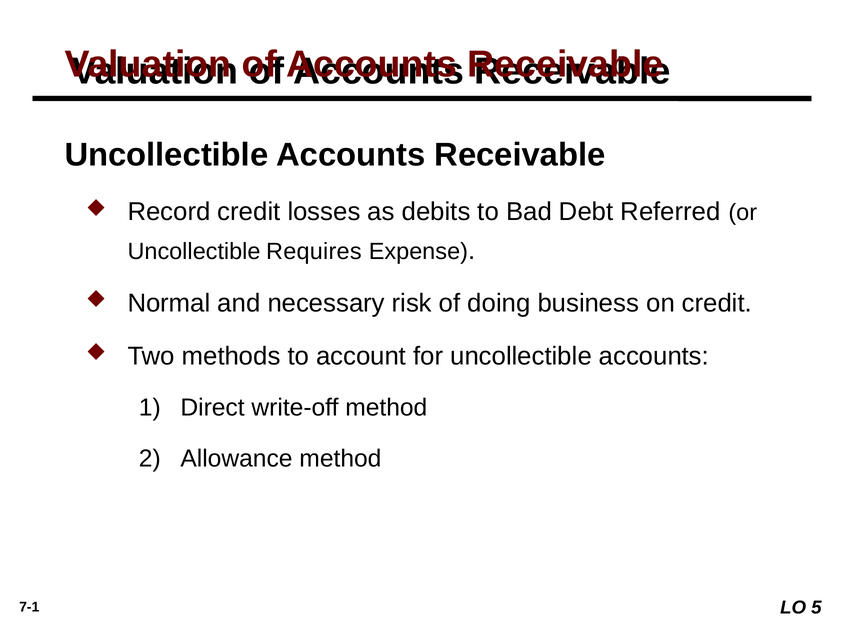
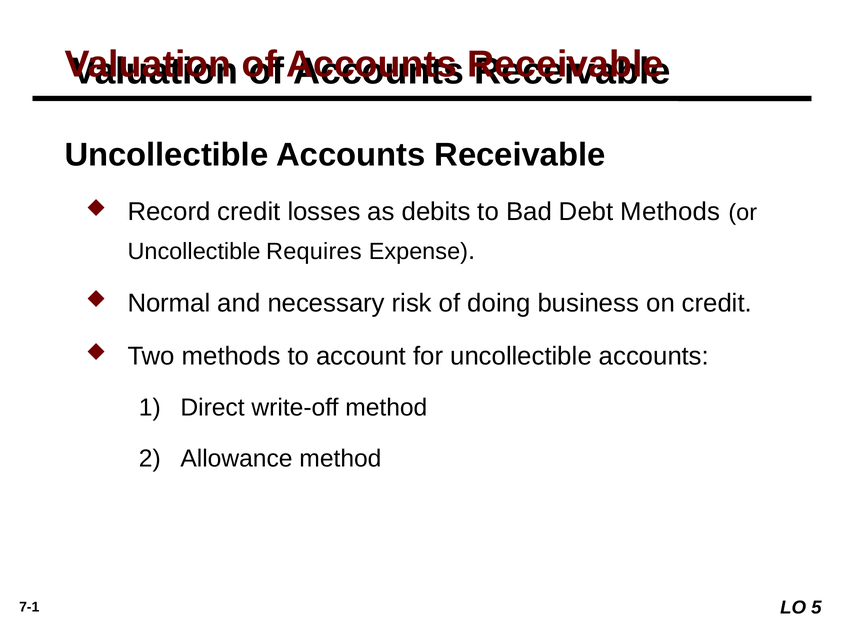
Debt Referred: Referred -> Methods (670, 212)
